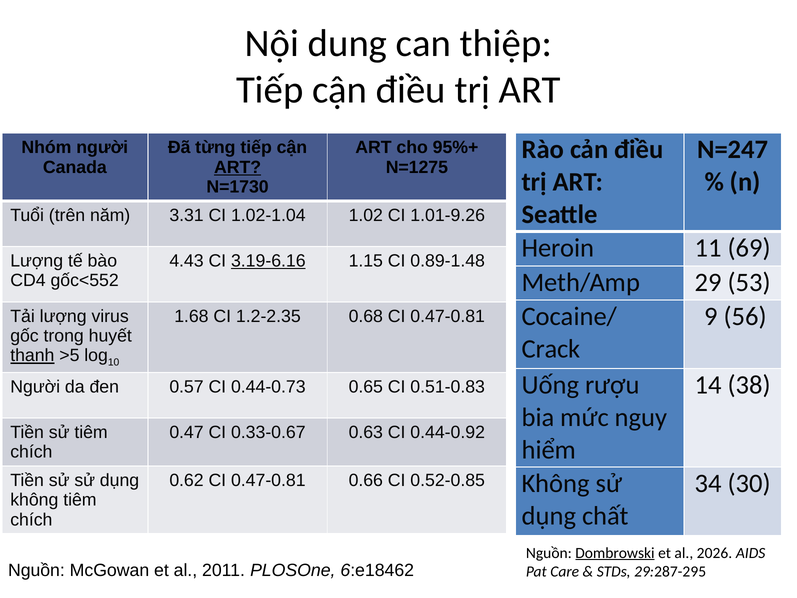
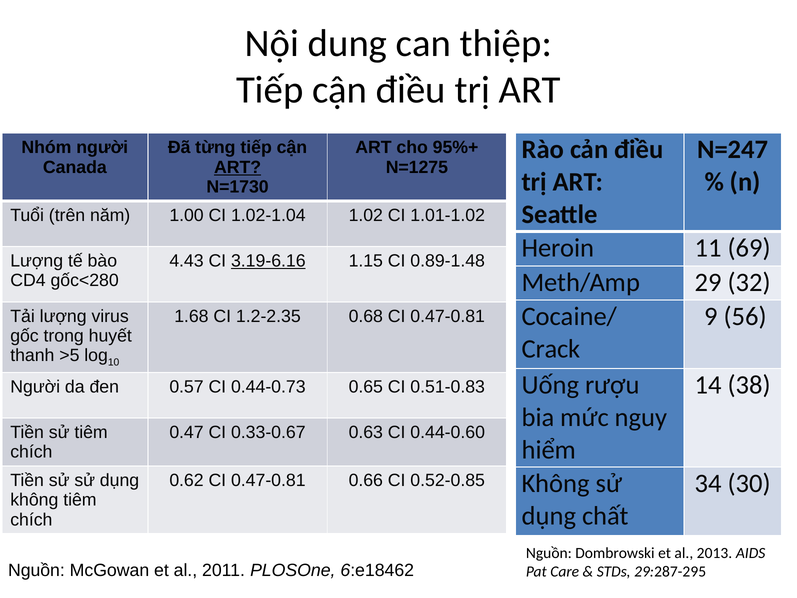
3.31: 3.31 -> 1.00 (187, 215)
1.01-9.26: 1.01-9.26 -> 1.01-1.02 (448, 215)
53: 53 -> 32 (749, 282)
gốc<552: gốc<552 -> gốc<280 (85, 280)
thanh underline: present -> none (32, 356)
0.44-0.92: 0.44-0.92 -> 0.44-0.60 (448, 432)
Dombrowski underline: present -> none (615, 553)
2026: 2026 -> 2013 (714, 553)
